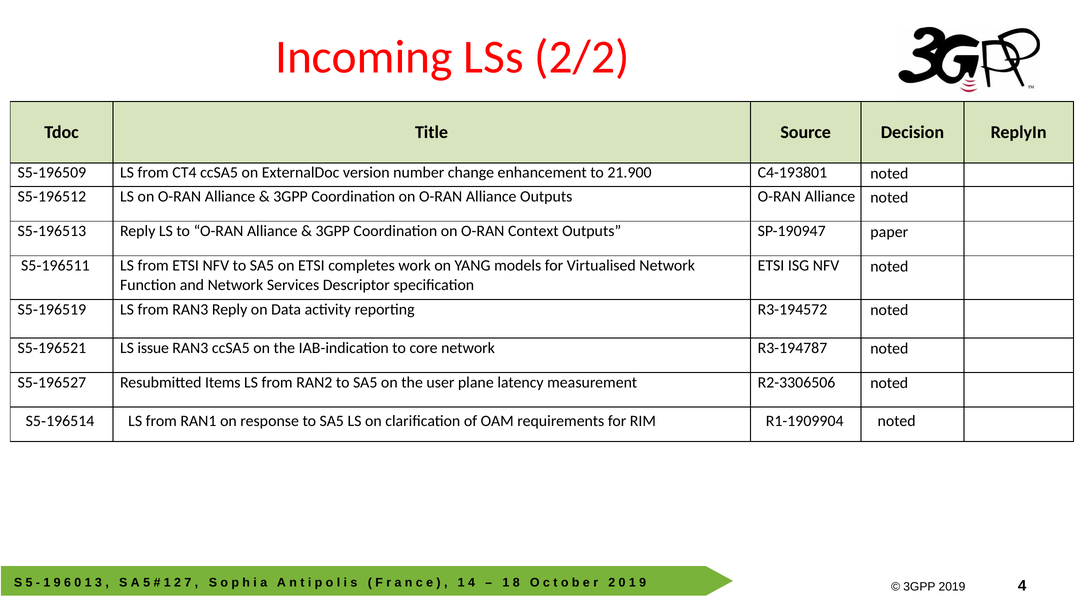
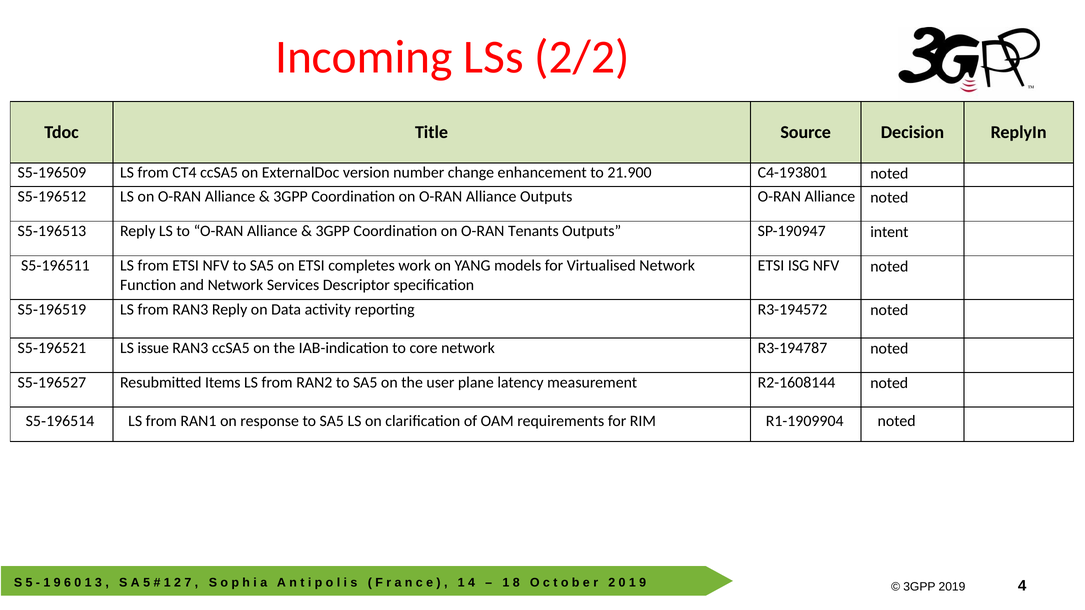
Context: Context -> Tenants (533, 231)
paper: paper -> intent (889, 232)
R2-3306506: R2-3306506 -> R2-1608144 (797, 383)
